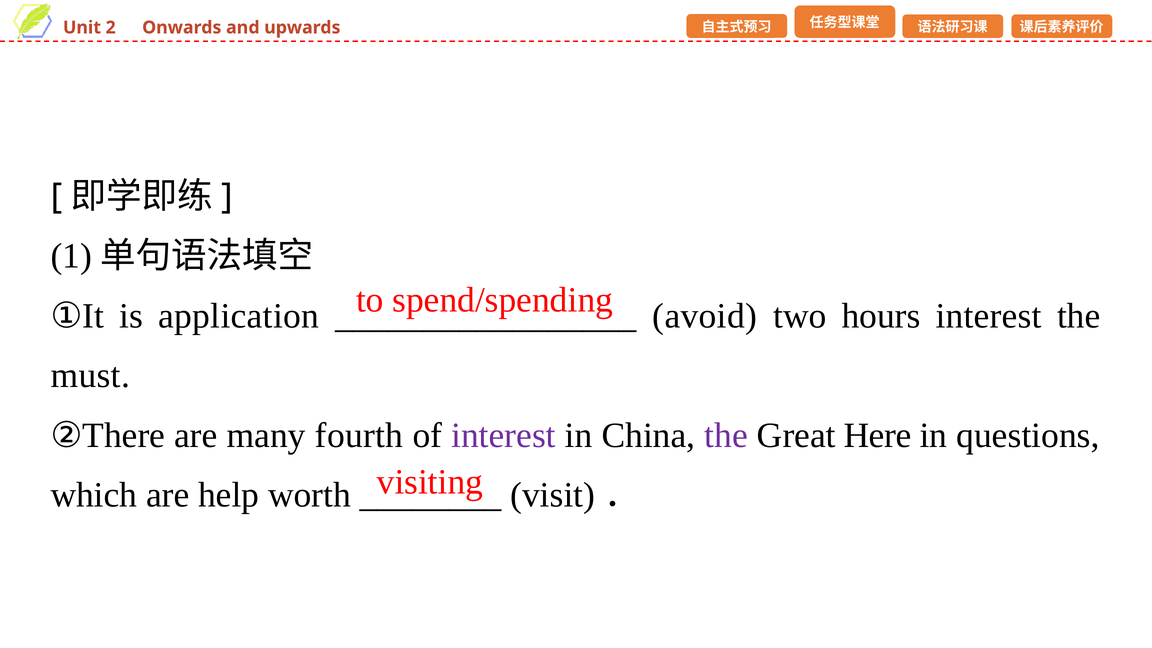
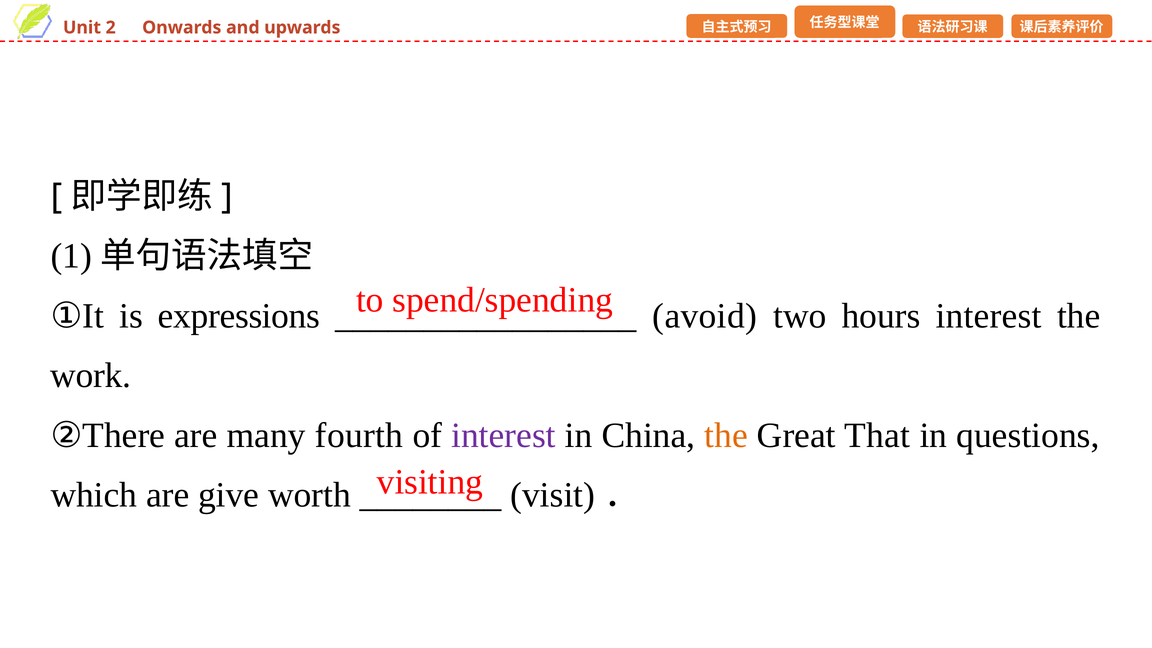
application: application -> expressions (239, 316)
must: must -> work (91, 376)
the colour: purple -> orange (726, 435)
Here: Here -> That (877, 435)
help: help -> give (229, 495)
